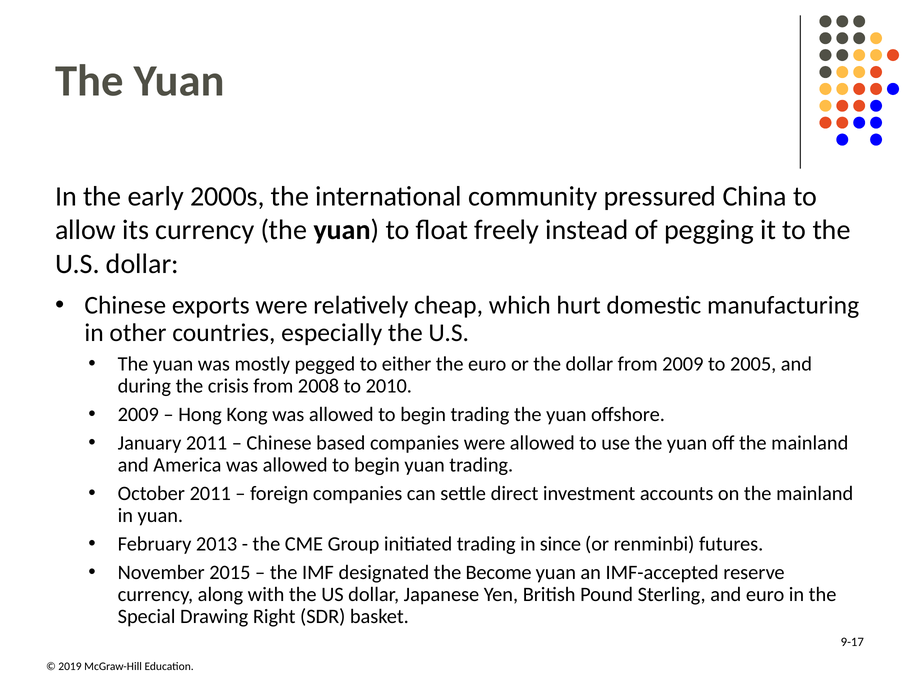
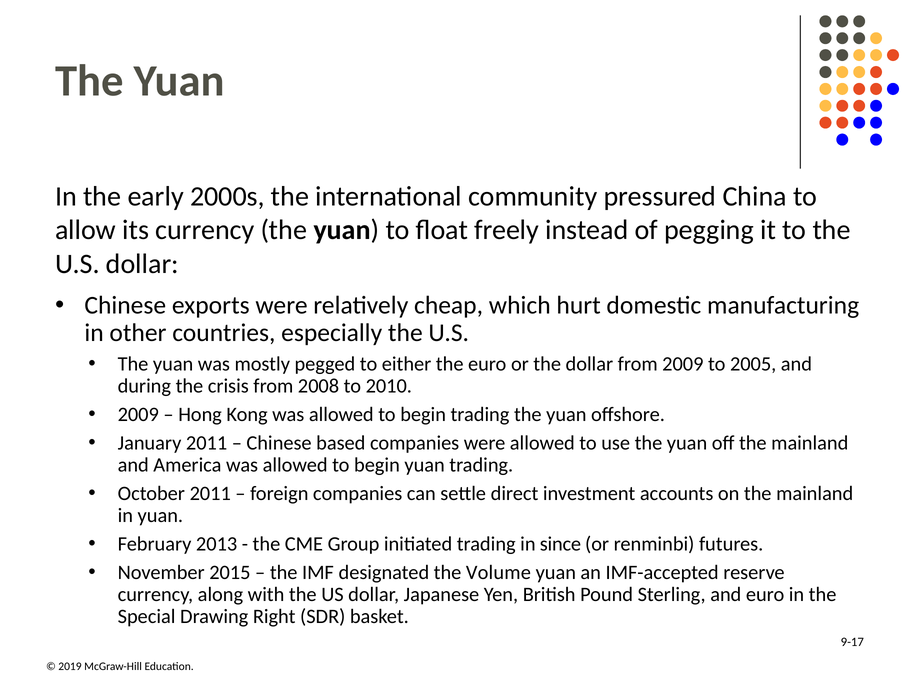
Become: Become -> Volume (498, 572)
